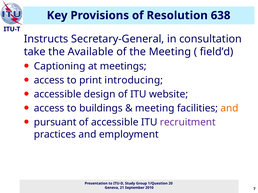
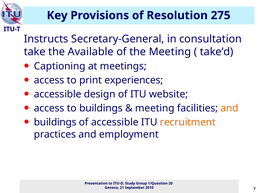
638: 638 -> 275 (221, 15)
field’d: field’d -> take’d (217, 52)
introducing: introducing -> experiences (134, 80)
pursuant: pursuant -> buildings (55, 123)
recruitment colour: purple -> orange (188, 123)
